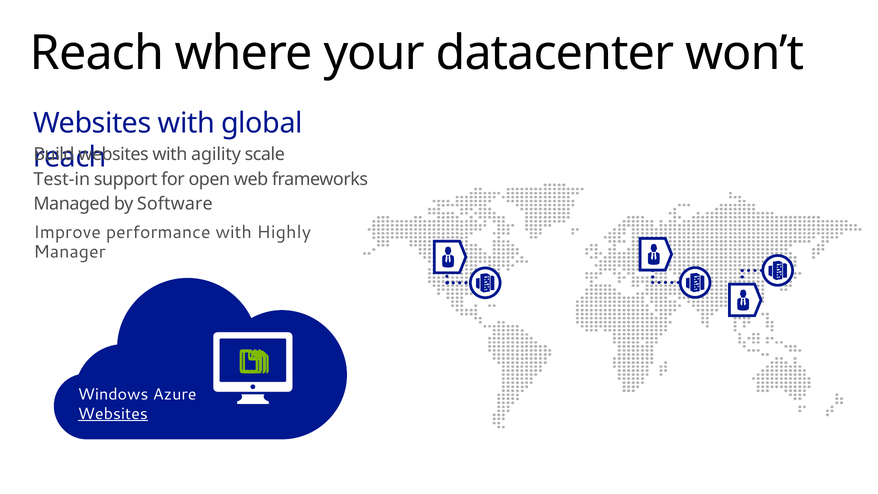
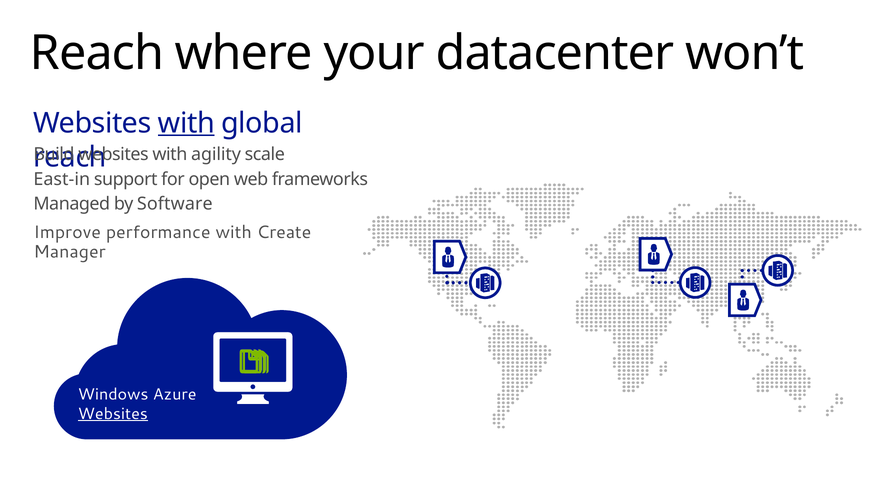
with underline: none -> present (187, 123)
Test-in: Test-in -> East-in (62, 179)
Highly: Highly -> Create (284, 232)
